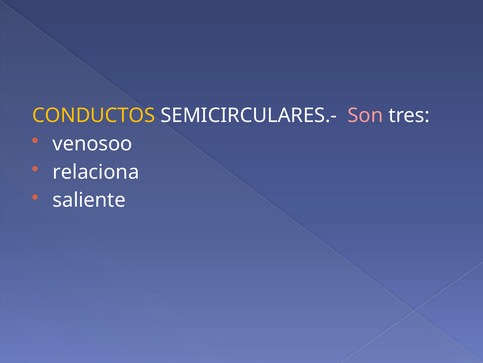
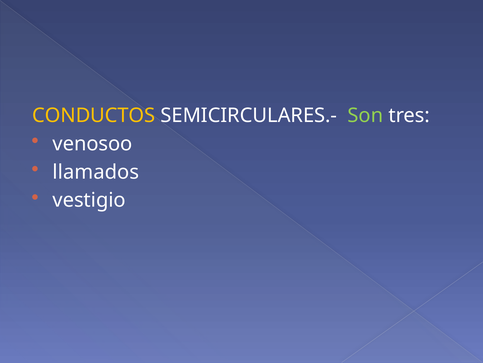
Son colour: pink -> light green (365, 115)
relaciona: relaciona -> llamados (96, 172)
saliente: saliente -> vestigio (89, 200)
